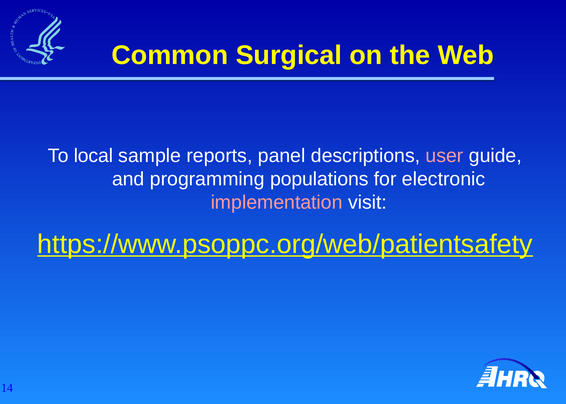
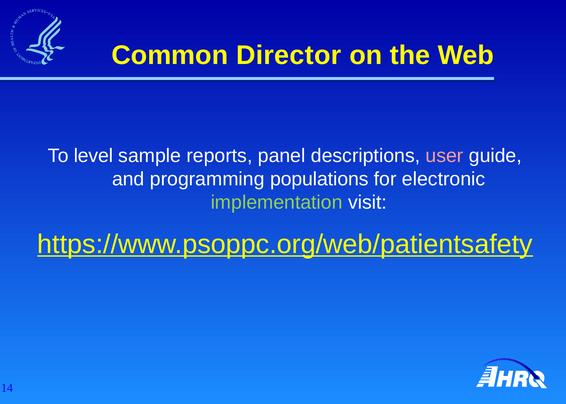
Surgical: Surgical -> Director (289, 55)
local: local -> level (93, 156)
implementation colour: pink -> light green (277, 202)
